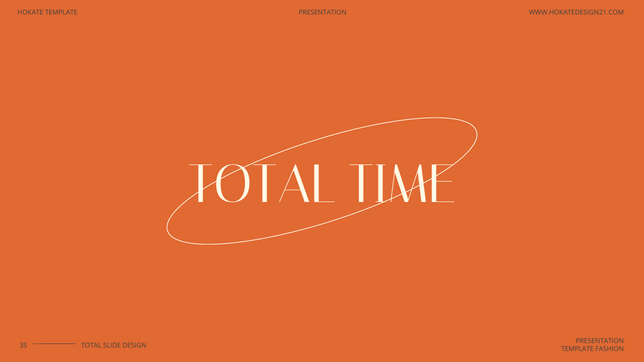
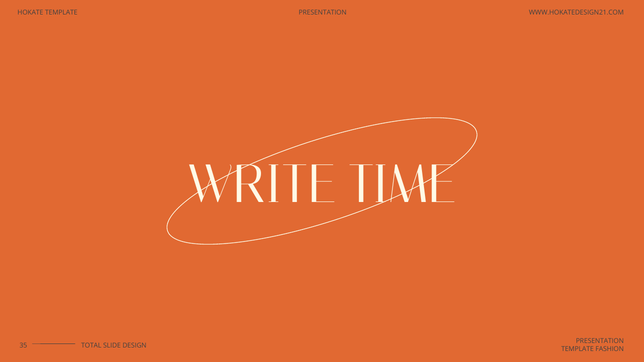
TOTAL: TOTAL -> WRITE (262, 185)
